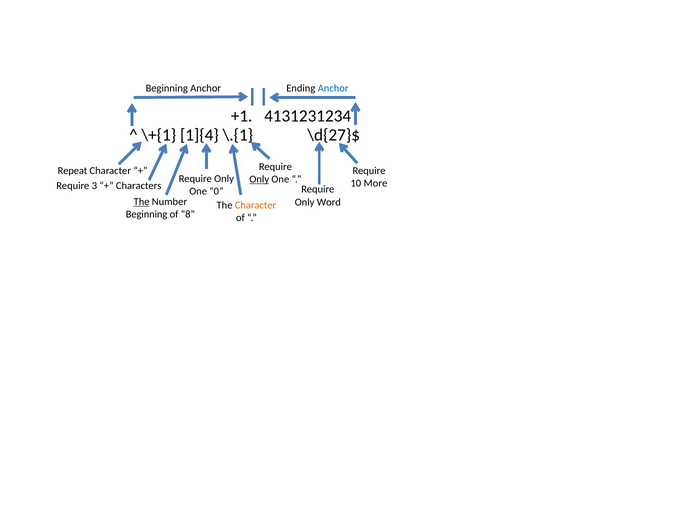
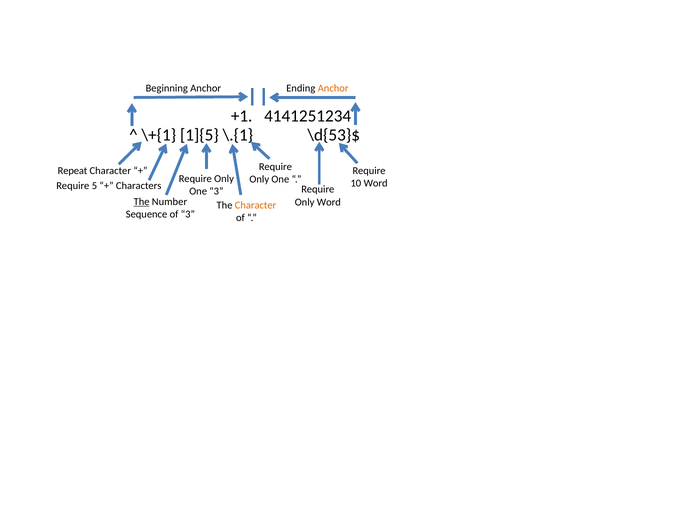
Anchor colour: blue -> orange (333, 88)
4131231234: 4131231234 -> 4141251234 (308, 116)
1]{4: 1]{4 -> 1]{5 (199, 135)
\d{27}$: \d{27}$ -> \d{53}$ (334, 135)
Only underline: present -> none (259, 179)
10 More: More -> Word (376, 183)
3: 3 -> 5 (94, 186)
One 0: 0 -> 3 (216, 191)
Beginning: Beginning -> Sequence (147, 214)
of 8: 8 -> 3 (188, 214)
